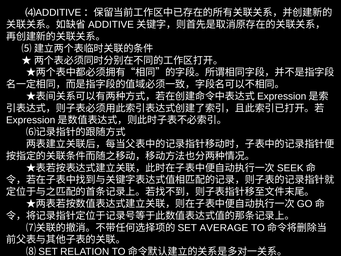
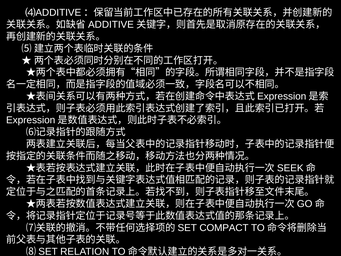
AVERAGE: AVERAGE -> COMPACT (224, 228)
